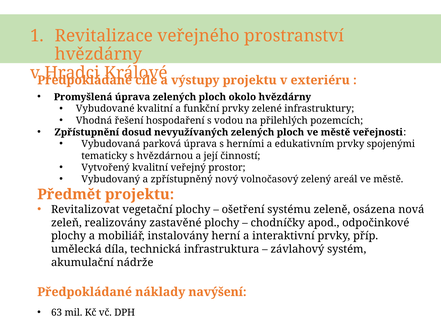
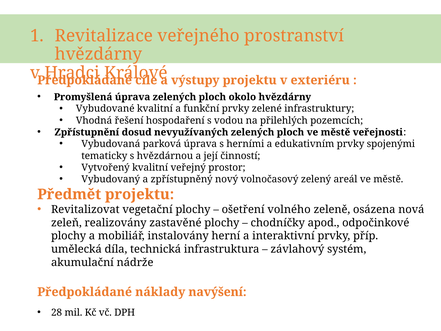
systému: systému -> volného (289, 209)
63: 63 -> 28 (57, 312)
